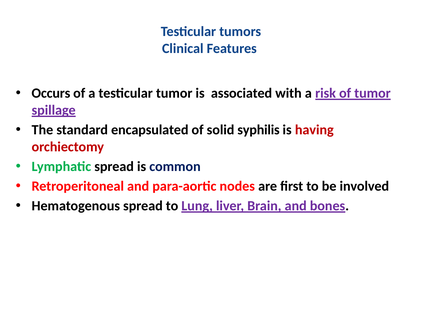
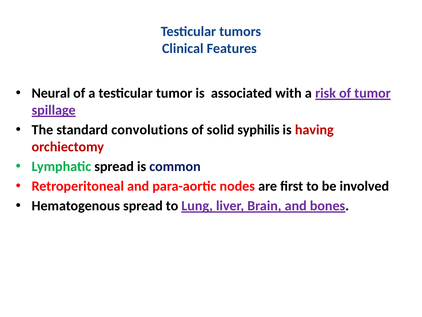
Occurs: Occurs -> Neural (51, 93)
encapsulated: encapsulated -> convolutions (150, 130)
